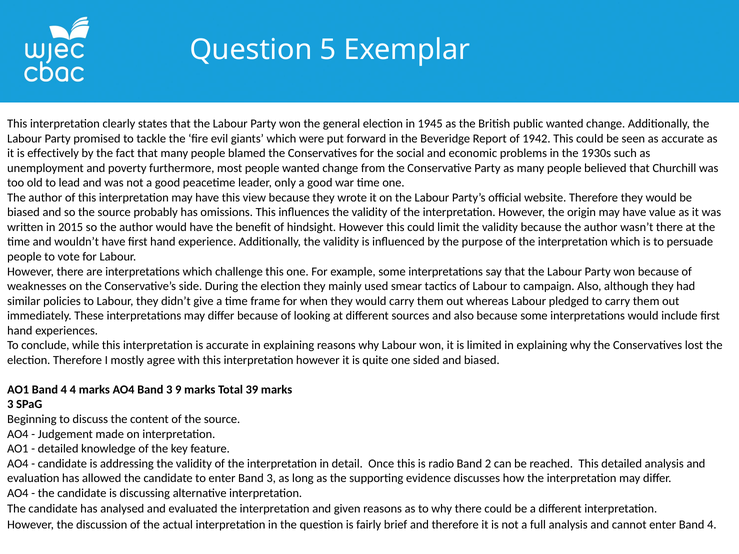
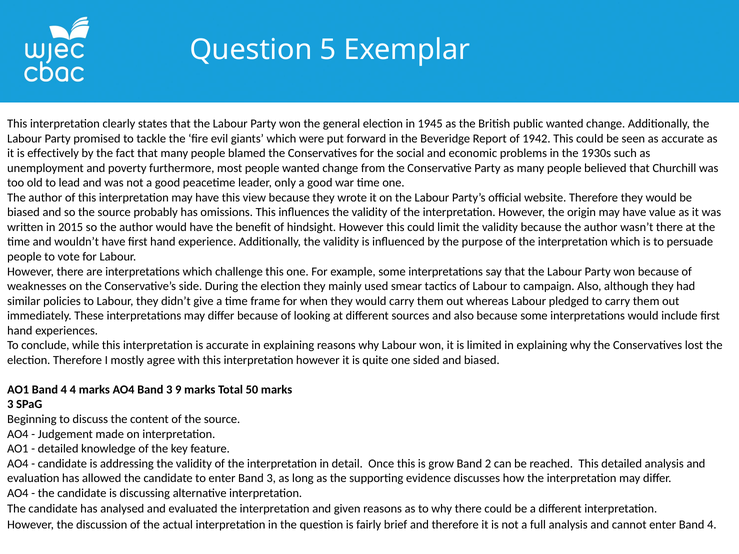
39: 39 -> 50 (252, 390)
radio: radio -> grow (441, 464)
